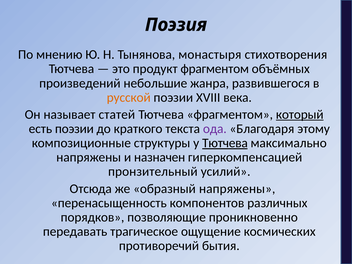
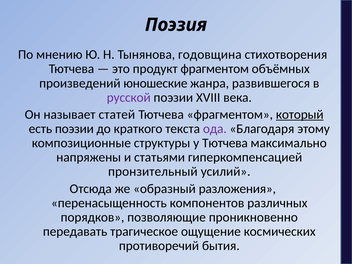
монастыря: монастыря -> годовщина (210, 55)
небольшие: небольшие -> юношеские (155, 83)
русской colour: orange -> purple (129, 97)
Тютчева underline: present -> none (225, 143)
назначен: назначен -> статьями (160, 157)
образный напряжены: напряжены -> разложения (237, 189)
